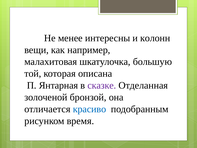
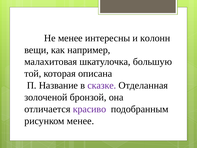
Янтарная: Янтарная -> Название (58, 85)
красиво colour: blue -> purple (89, 109)
рисунком время: время -> менее (80, 121)
